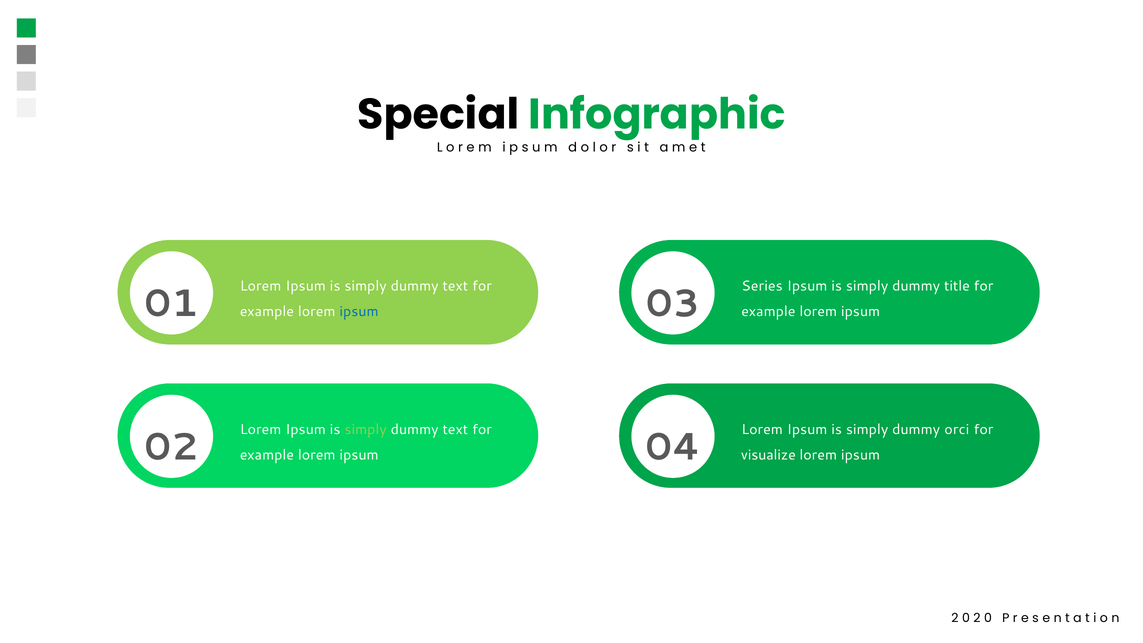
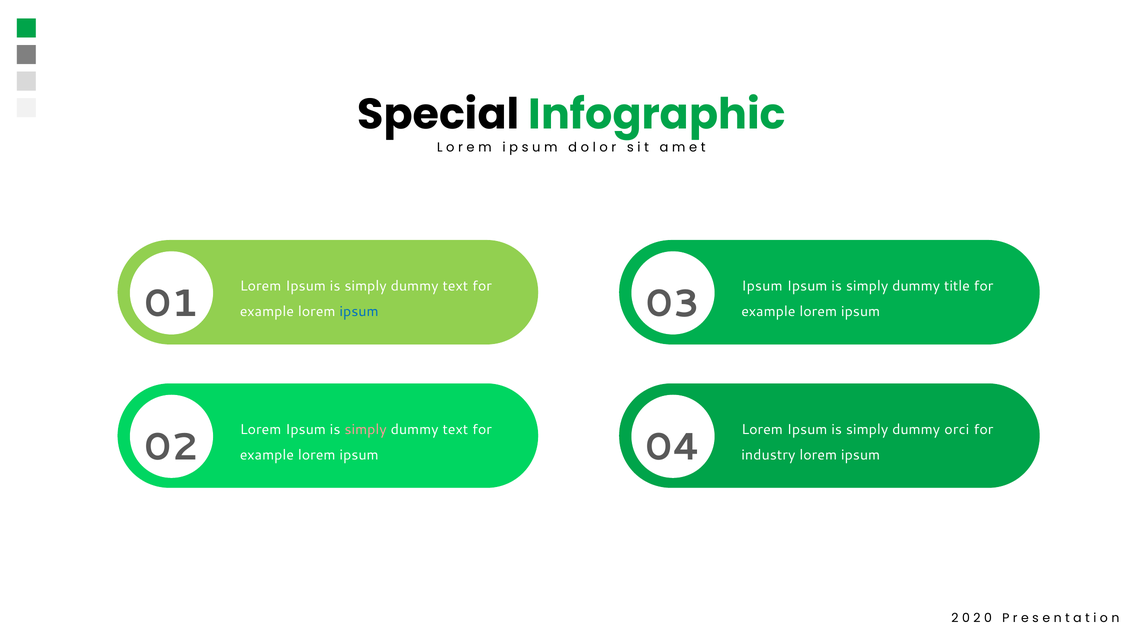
Series: Series -> Ipsum (762, 286)
simply colour: light green -> pink (366, 429)
visualize: visualize -> industry (768, 455)
